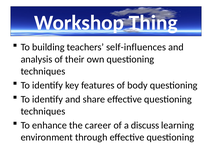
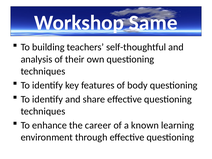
Thing: Thing -> Same (153, 23)
self-influences: self-influences -> self-thoughtful (136, 47)
discuss: discuss -> known (145, 125)
